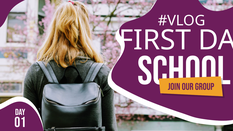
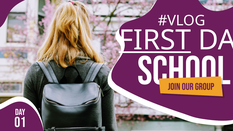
FIRST underline: none -> present (155, 40)
